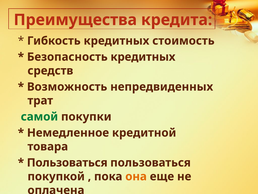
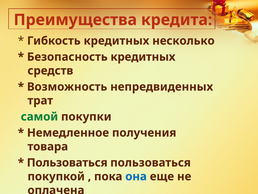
стоимость: стоимость -> несколько (183, 41)
кредитной: кредитной -> получения (144, 132)
она colour: orange -> blue (136, 176)
